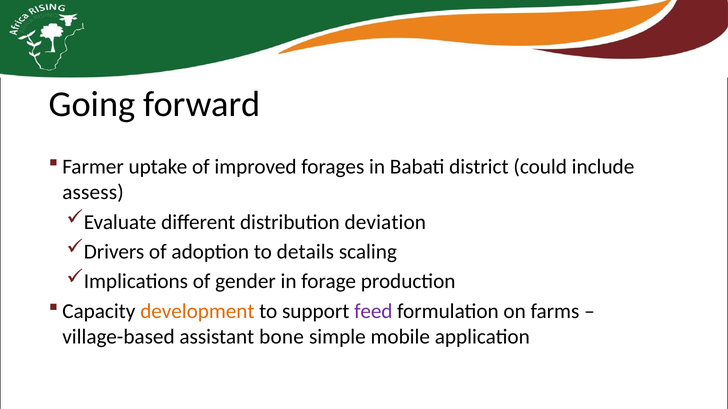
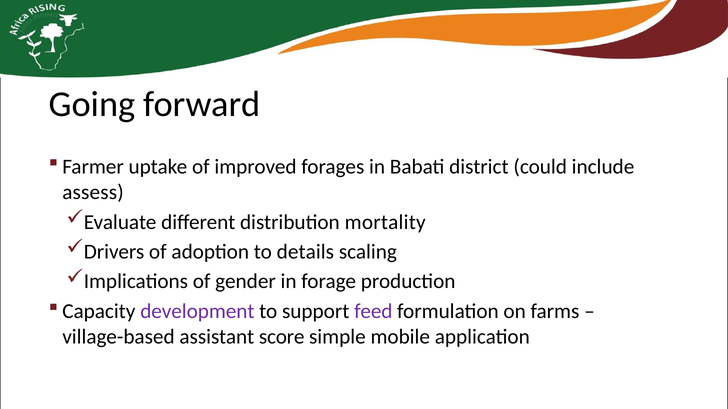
deviation: deviation -> mortality (385, 222)
development colour: orange -> purple (197, 312)
bone: bone -> score (282, 337)
